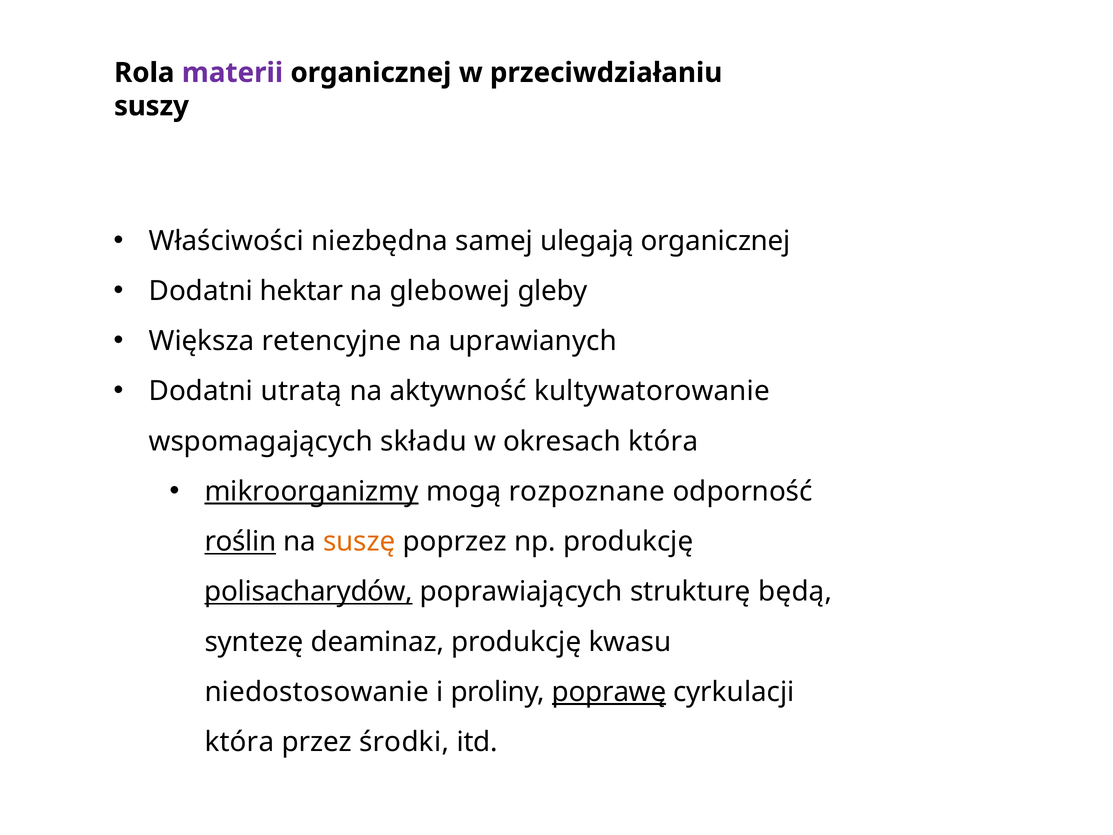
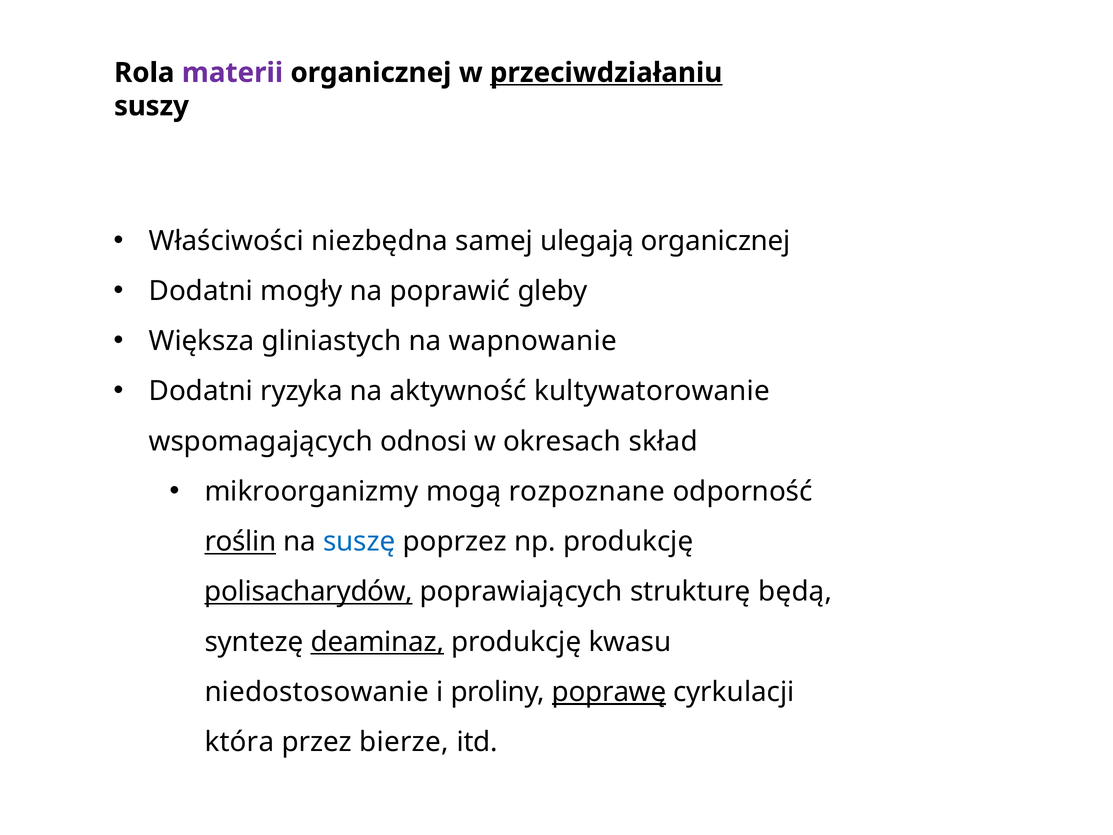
przeciwdziałaniu underline: none -> present (606, 73)
hektar: hektar -> mogły (301, 291)
glebowej: glebowej -> poprawić (450, 291)
retencyjne: retencyjne -> gliniastych (332, 341)
uprawianych: uprawianych -> wapnowanie (533, 341)
utratą: utratą -> ryzyka (301, 391)
składu: składu -> odnosi (424, 441)
okresach która: która -> skład (663, 441)
mikroorganizmy underline: present -> none (312, 491)
suszę colour: orange -> blue (359, 541)
deaminaz underline: none -> present (377, 642)
środki: środki -> bierze (404, 742)
